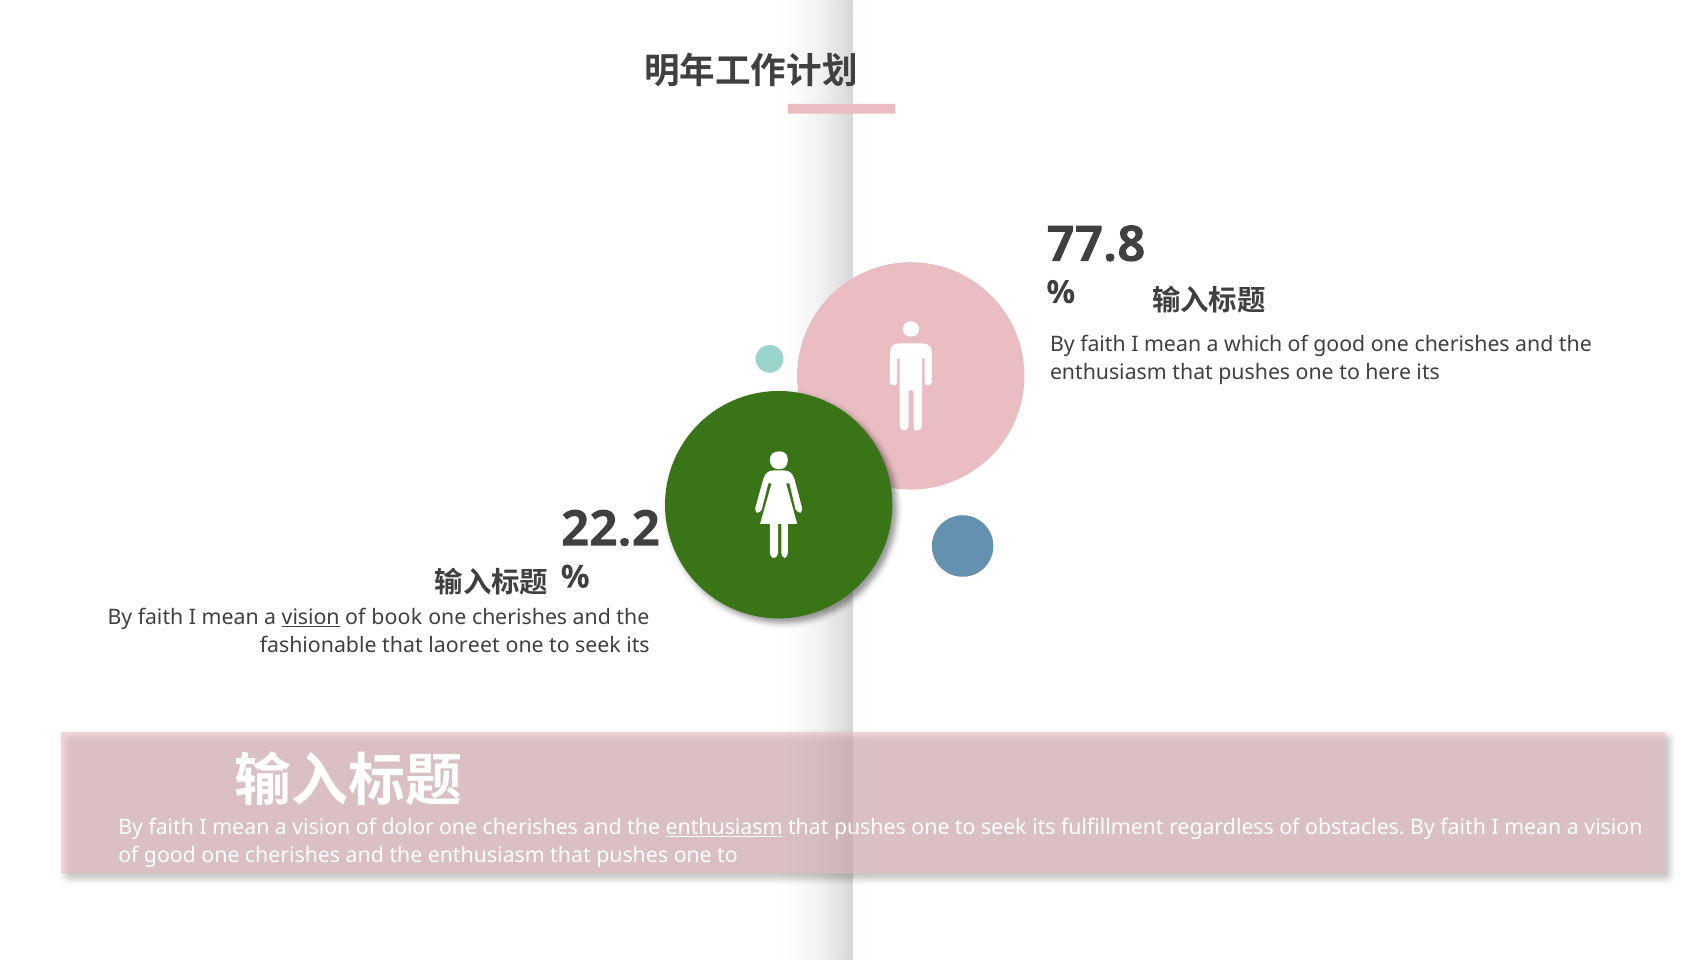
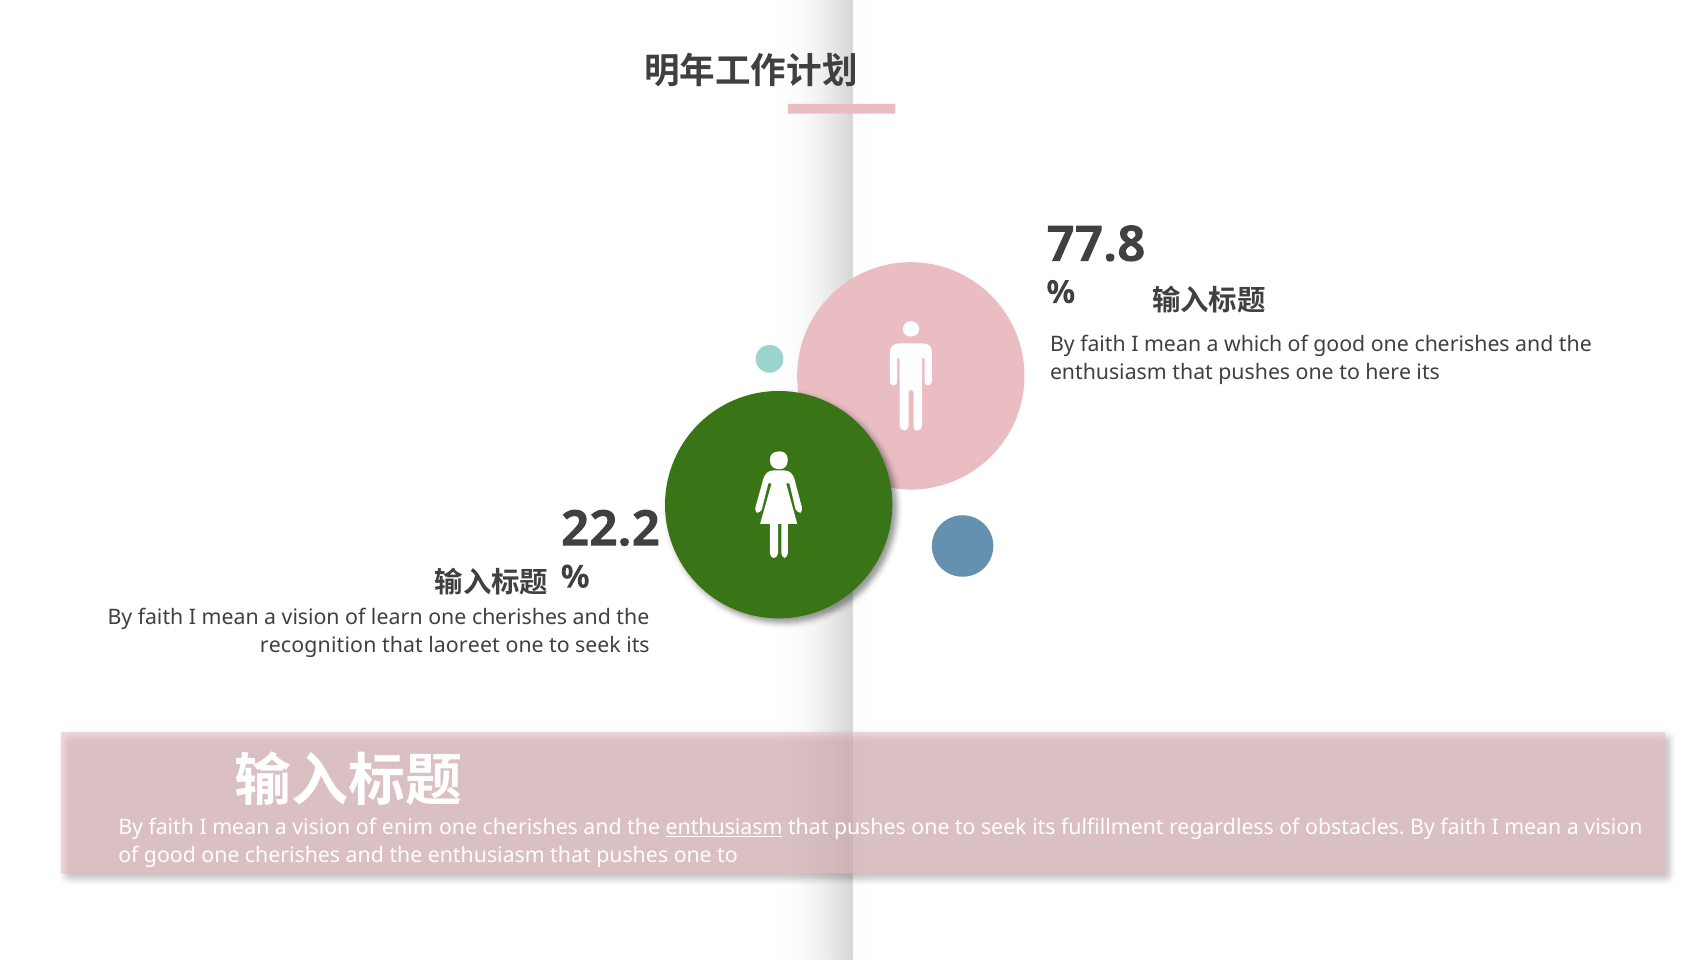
vision underline: present -> none (311, 617)
book: book -> learn (397, 617)
fashionable: fashionable -> recognition (318, 645)
dolor: dolor -> enim (407, 827)
